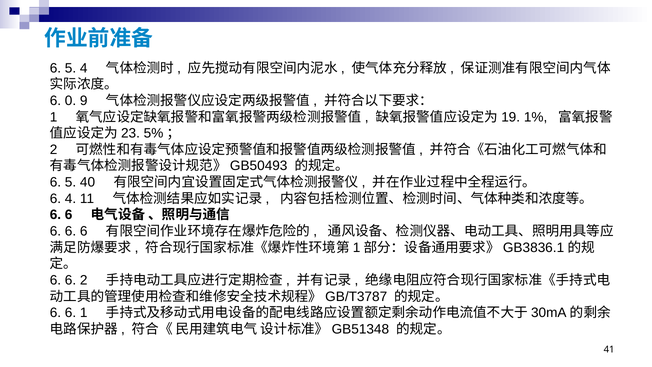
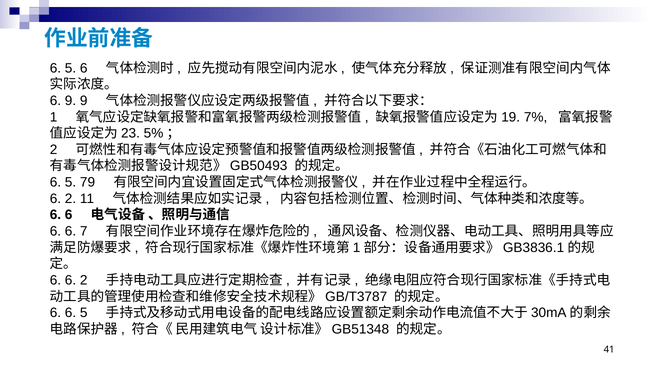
5 4: 4 -> 6 (84, 68)
6 0: 0 -> 9 (71, 101)
1%: 1% -> 7% (536, 117)
40: 40 -> 79 (88, 182)
4: 4 -> 2 (71, 198)
6 6 6: 6 -> 7 (84, 231)
6 6 1: 1 -> 5 (84, 313)
